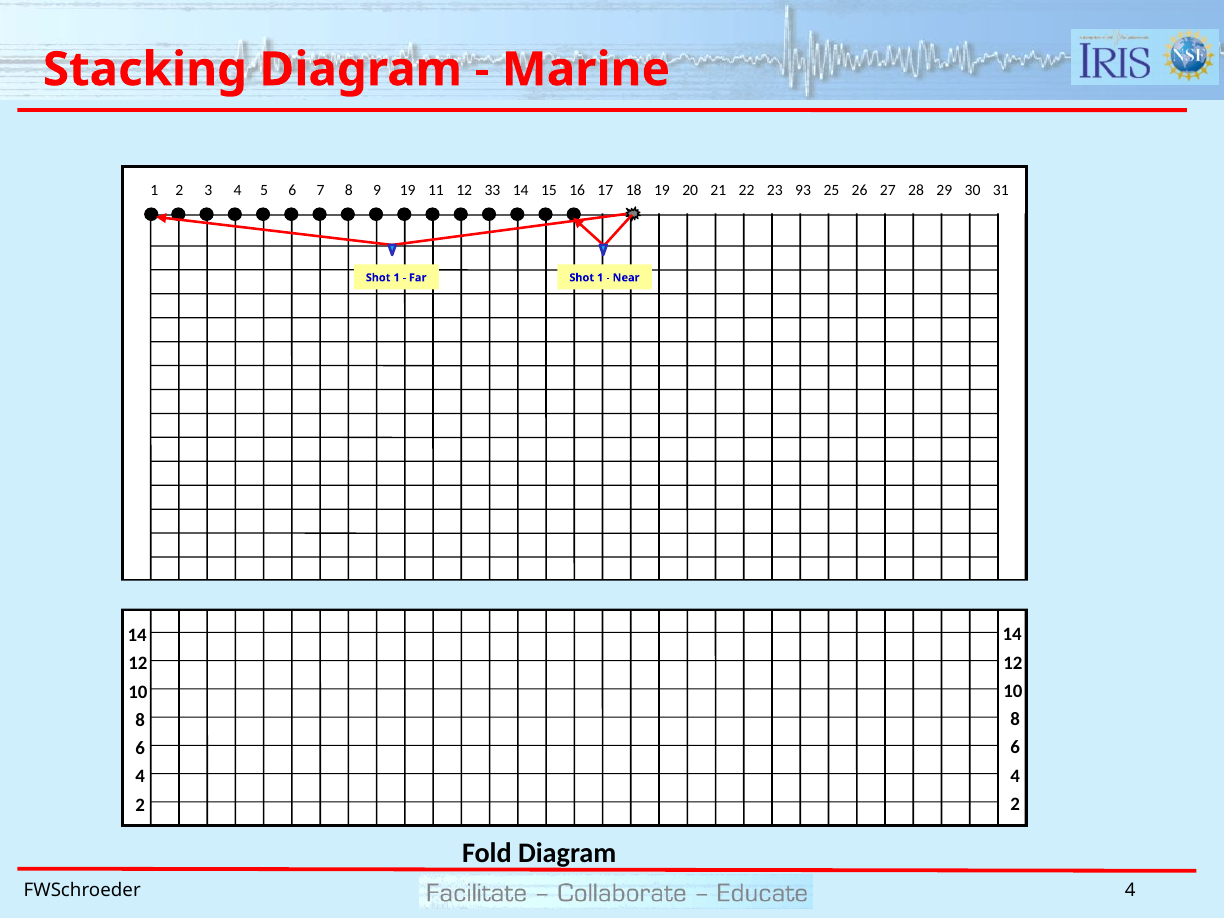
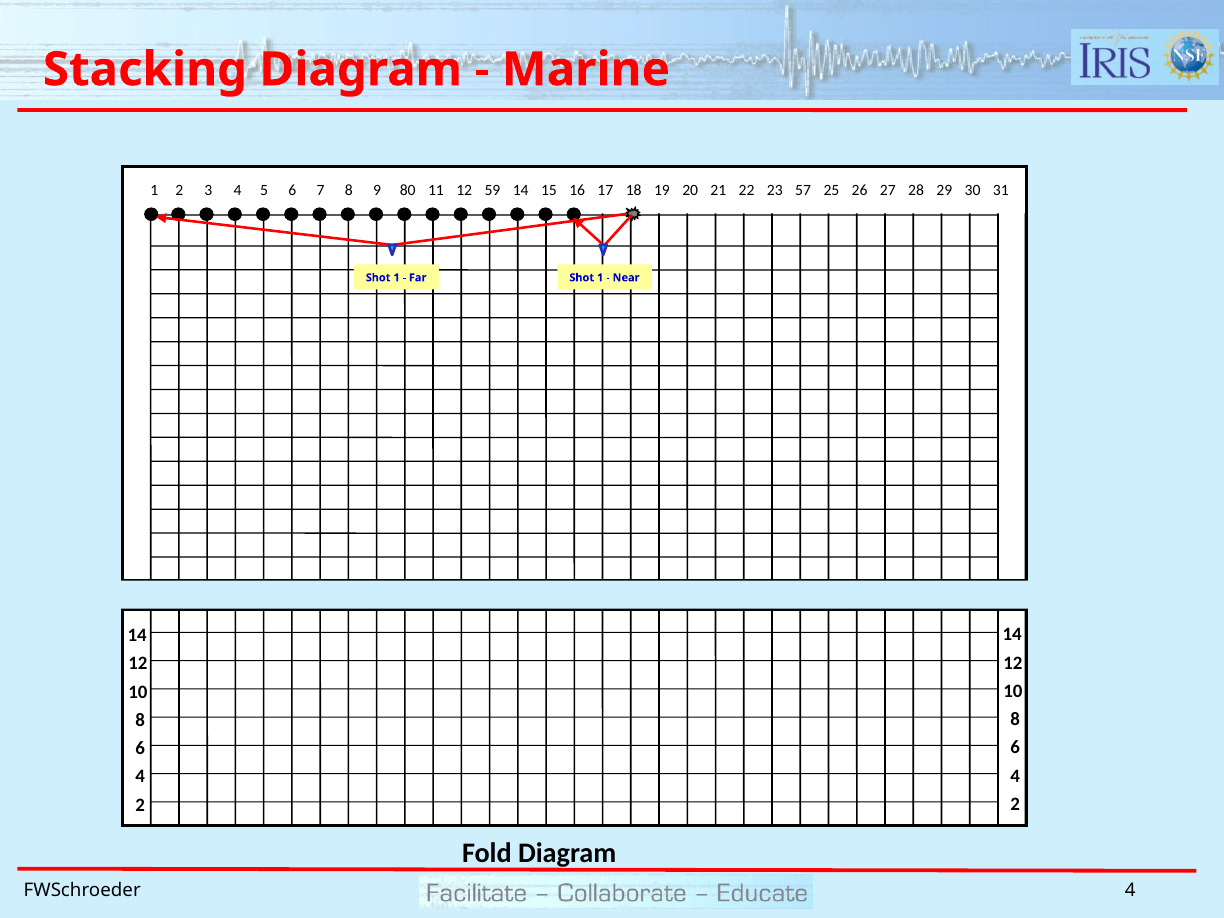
9 19: 19 -> 80 (408, 190)
33: 33 -> 59 (492, 190)
93: 93 -> 57 (803, 190)
